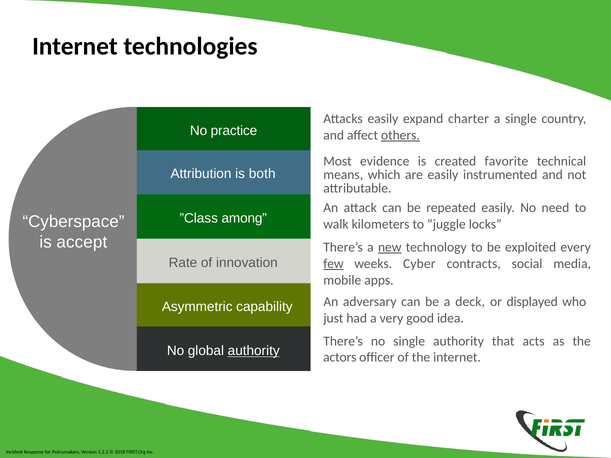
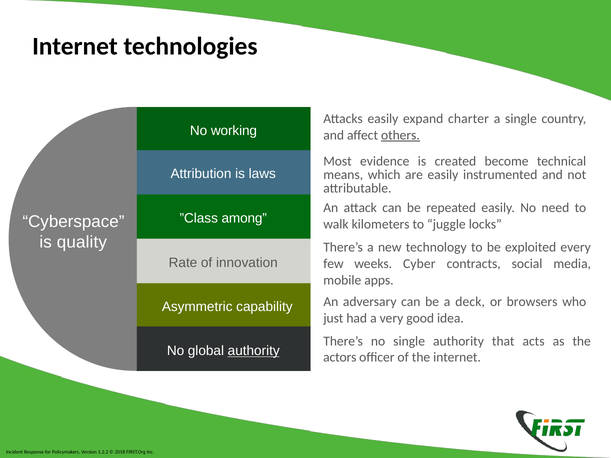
practice: practice -> working (234, 131)
favorite: favorite -> become (507, 161)
both: both -> laws (262, 174)
accept: accept -> quality (82, 242)
new underline: present -> none (390, 247)
few underline: present -> none (333, 264)
displayed: displayed -> browsers (532, 302)
